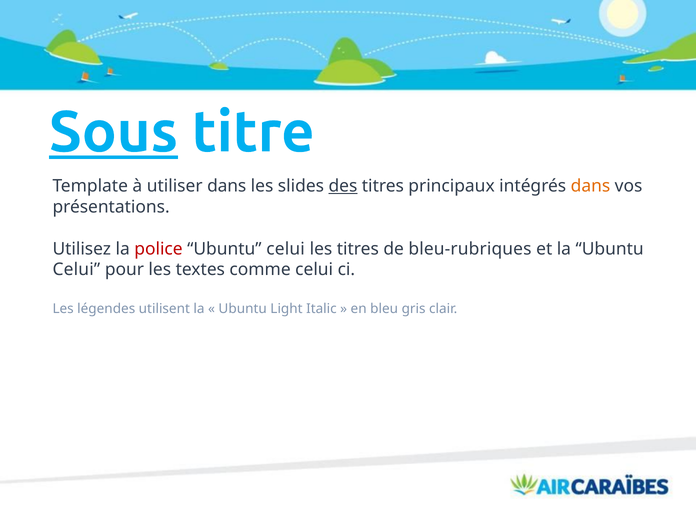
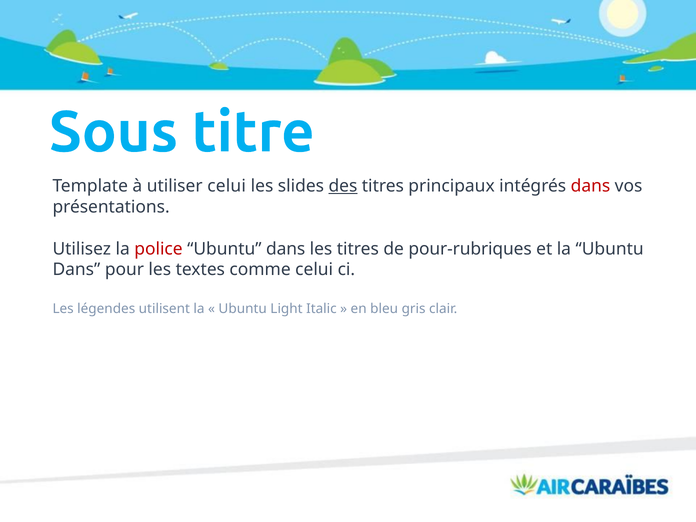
Sous underline: present -> none (113, 132)
utiliser dans: dans -> celui (227, 186)
dans colour: orange -> red (590, 186)
celui: celui -> dans (286, 249)
bleu-rubriques: bleu-rubriques -> pour-rubriques (470, 249)
Celui: Celui -> Dans (76, 270)
